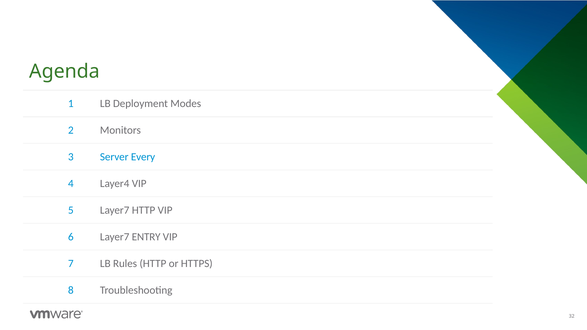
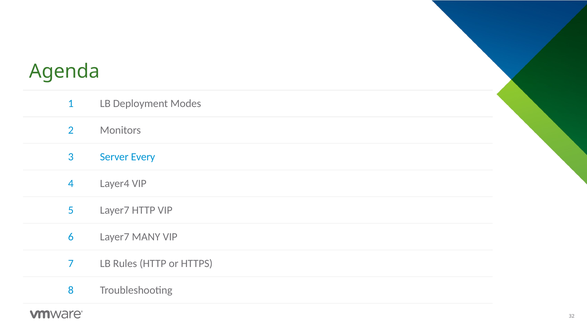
ENTRY: ENTRY -> MANY (146, 237)
